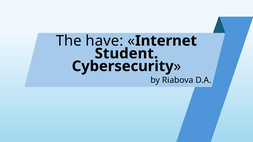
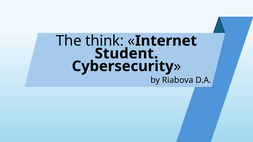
have: have -> think (105, 41)
